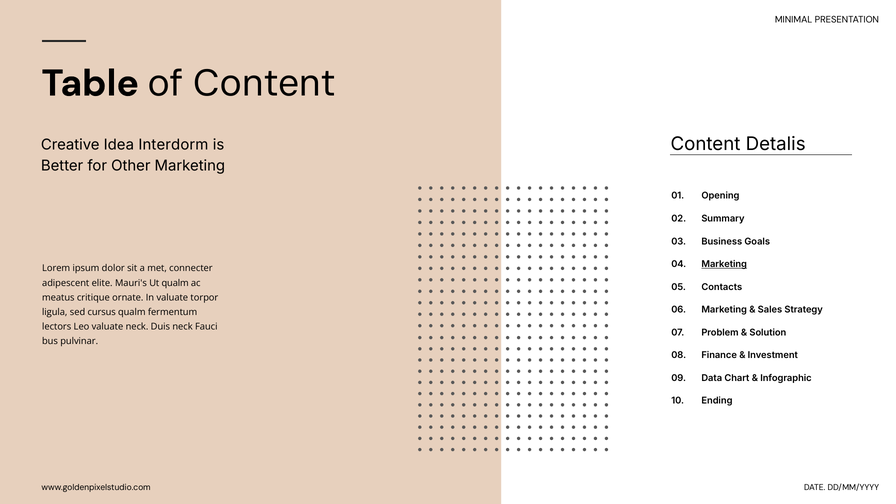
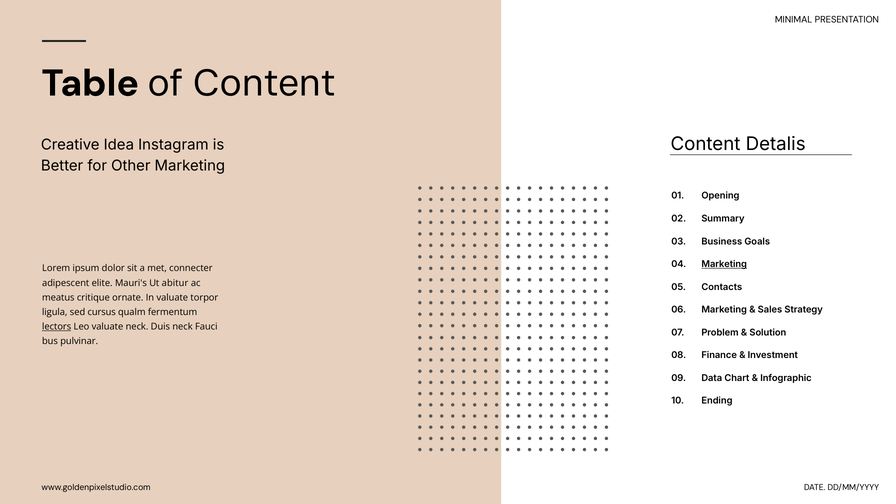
Interdorm: Interdorm -> Instagram (173, 145)
Ut qualm: qualm -> abitur (175, 283)
lectors underline: none -> present (57, 327)
